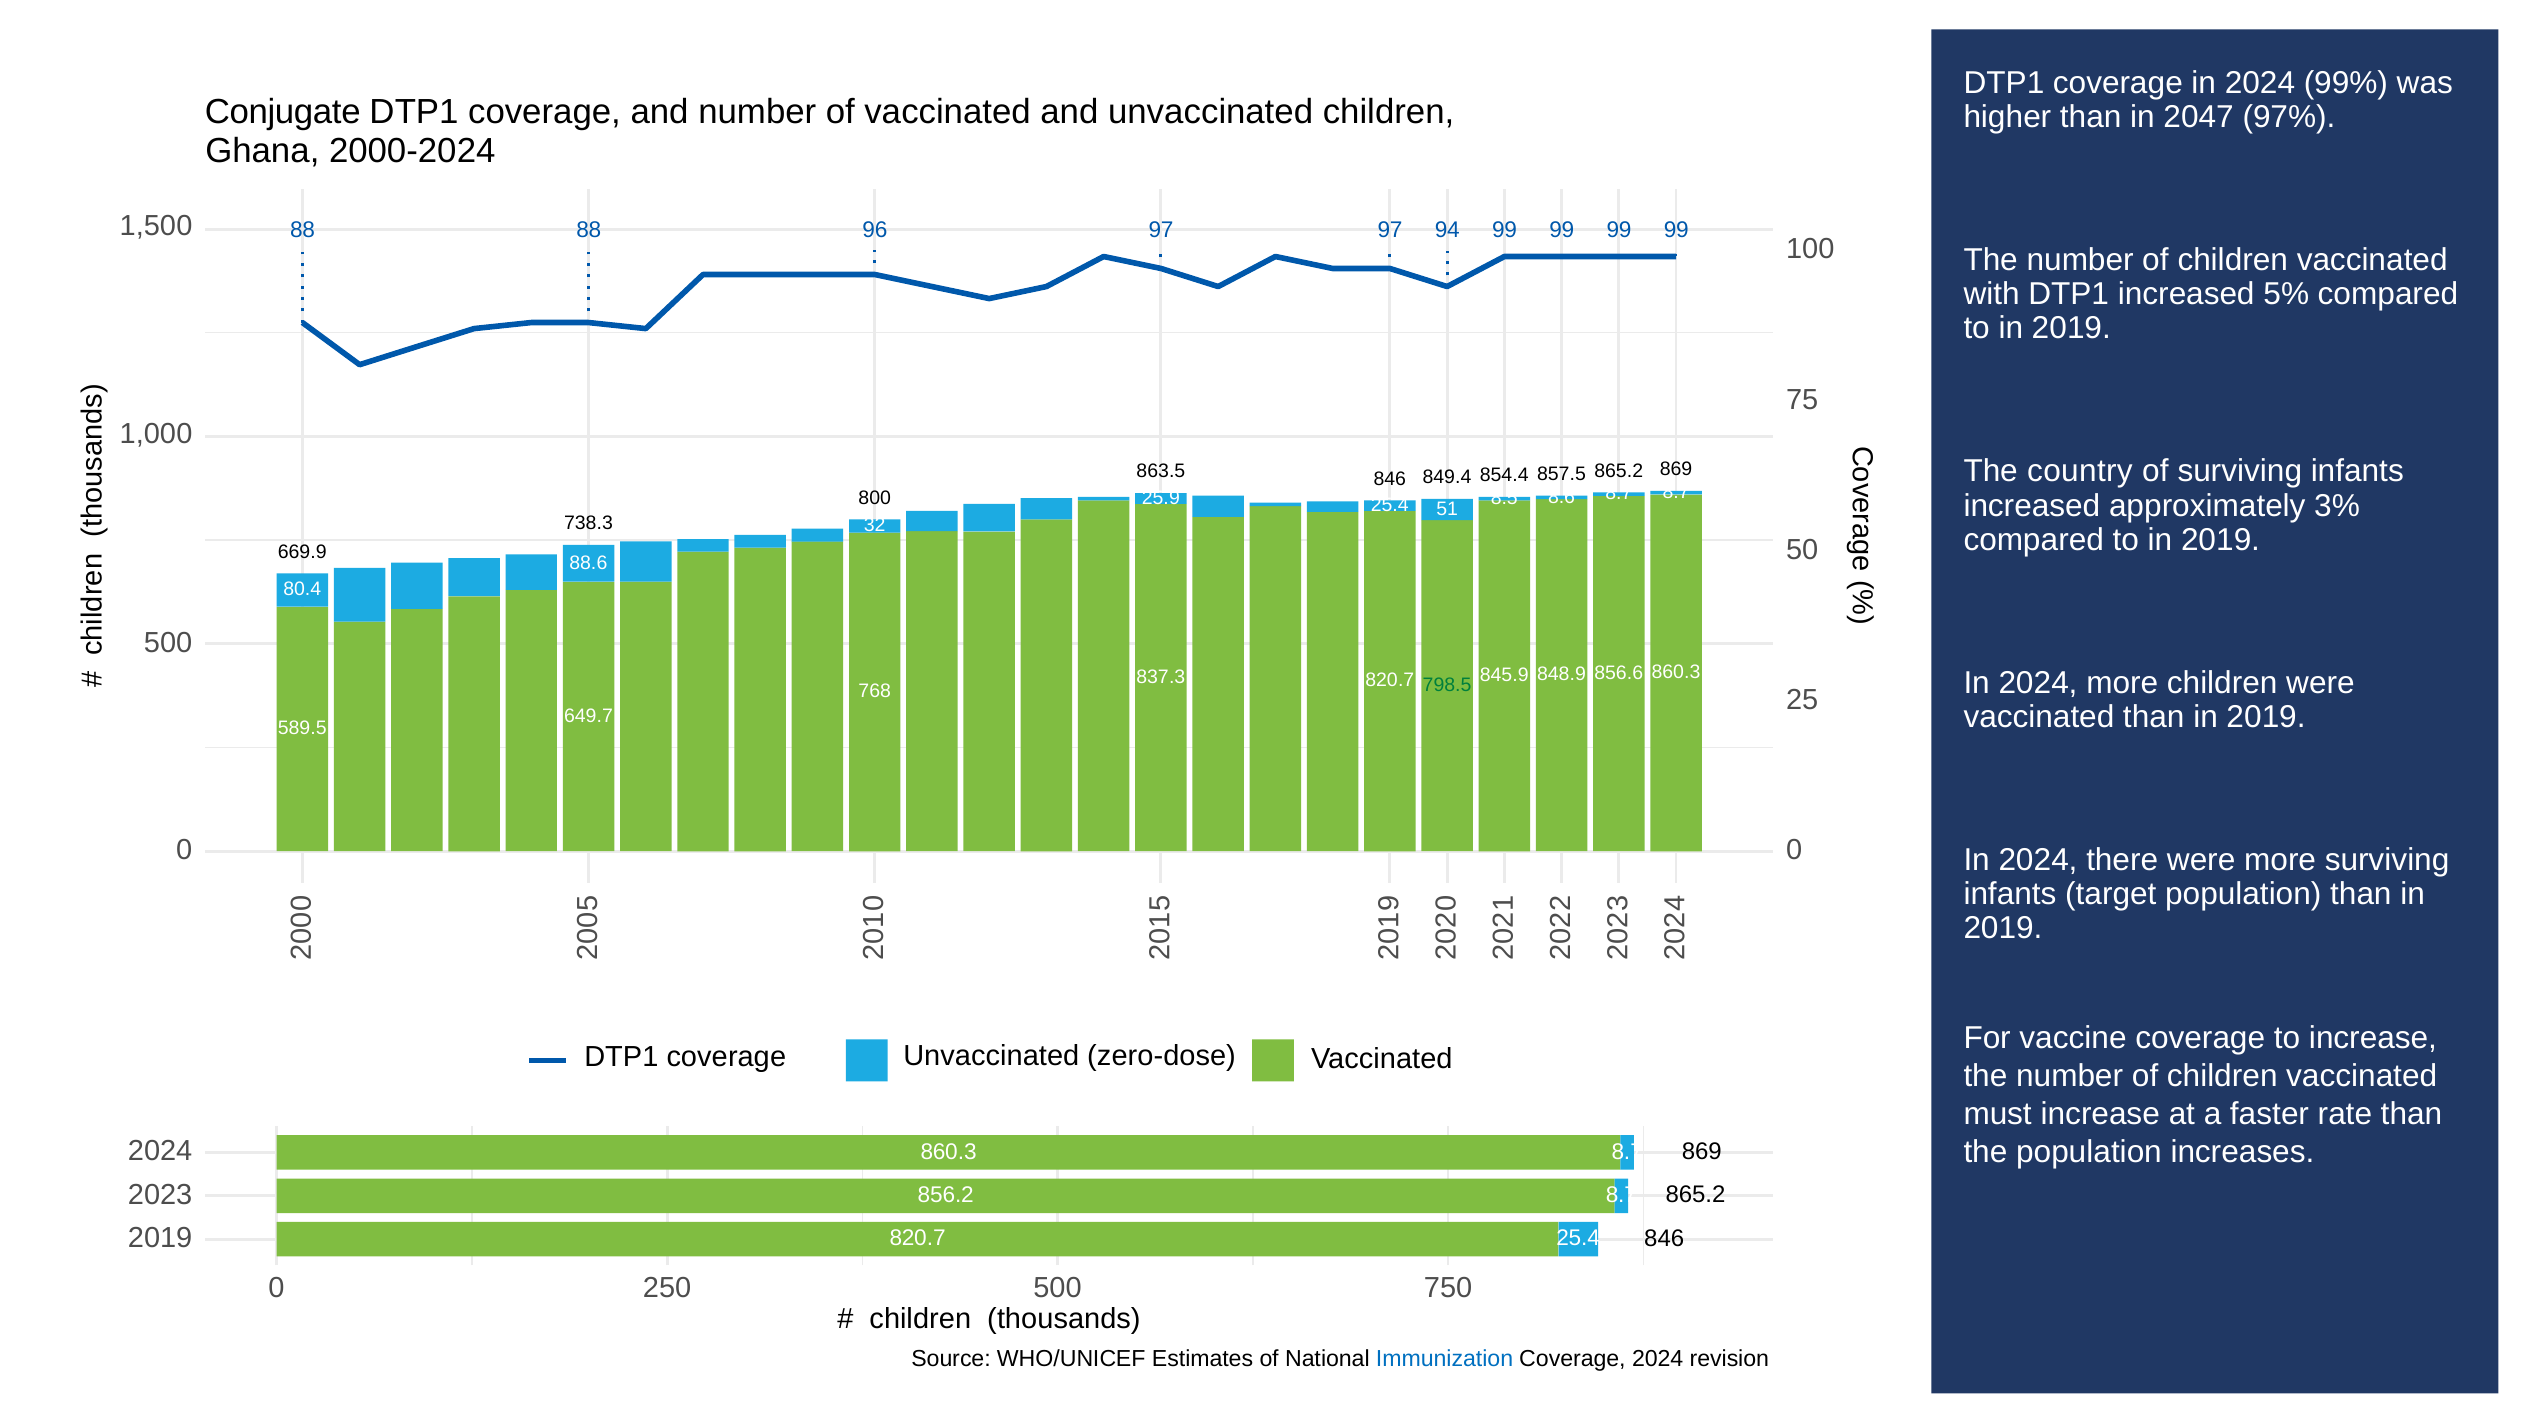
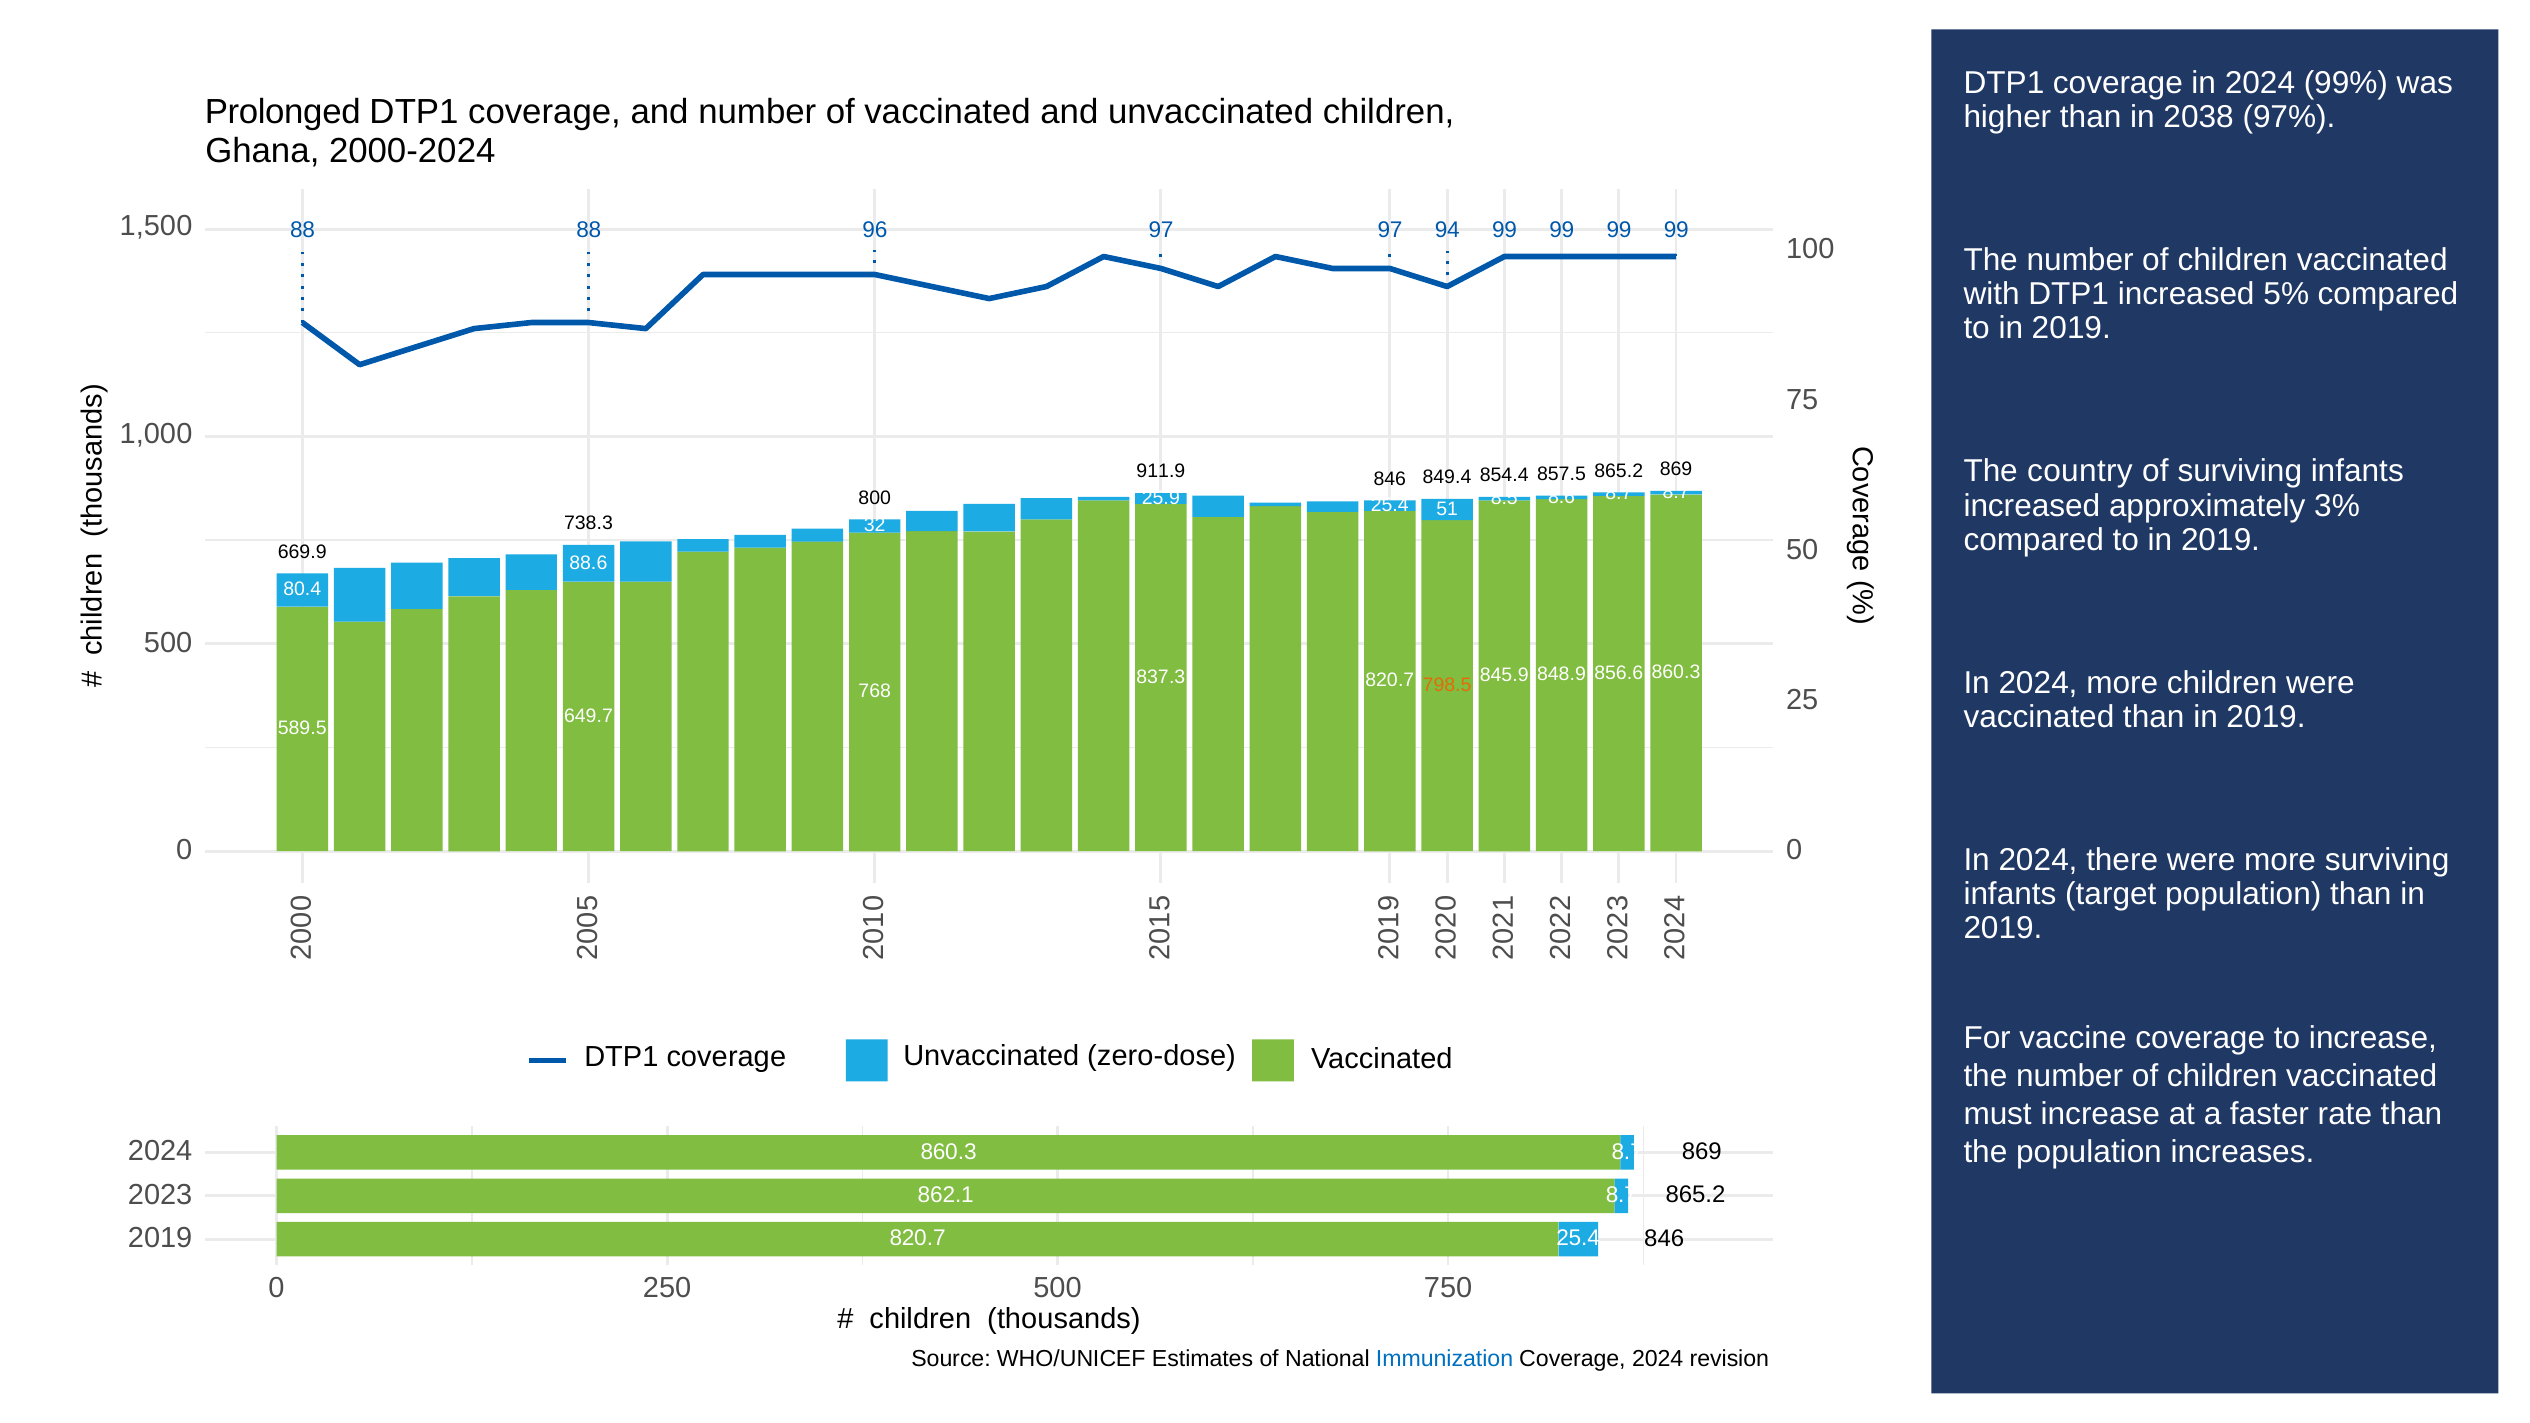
Conjugate: Conjugate -> Prolonged (283, 112)
2047: 2047 -> 2038 (2199, 117)
863.5: 863.5 -> 911.9 (1161, 472)
798.5 colour: green -> orange (1447, 685)
856.2: 856.2 -> 862.1 (946, 1195)
